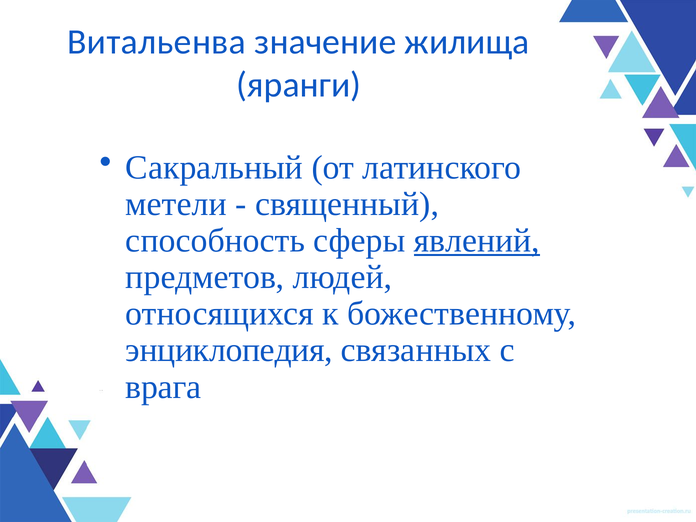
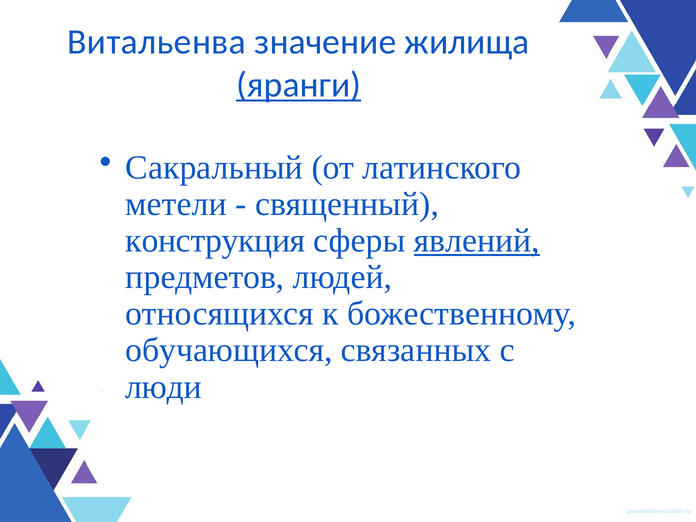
яранги underline: none -> present (299, 85)
способность: способность -> конструкция (215, 241)
энциклопедия: энциклопедия -> обучающихся (229, 350)
врага: врага -> люди (164, 387)
